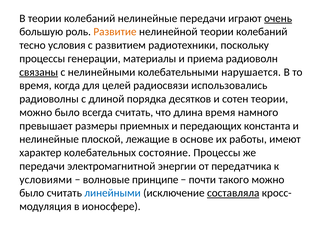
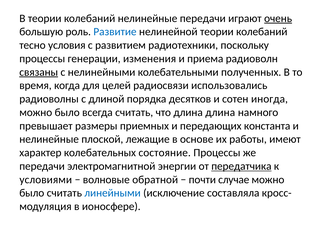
Развитие colour: orange -> blue (115, 32)
материалы: материалы -> изменения (150, 59)
нарушается: нарушается -> полученных (251, 72)
сотен теории: теории -> иногда (269, 99)
длина время: время -> длина (220, 112)
передатчика underline: none -> present (241, 166)
принципе: принципе -> обратной (155, 179)
такого: такого -> случае (234, 179)
составляла underline: present -> none (233, 193)
